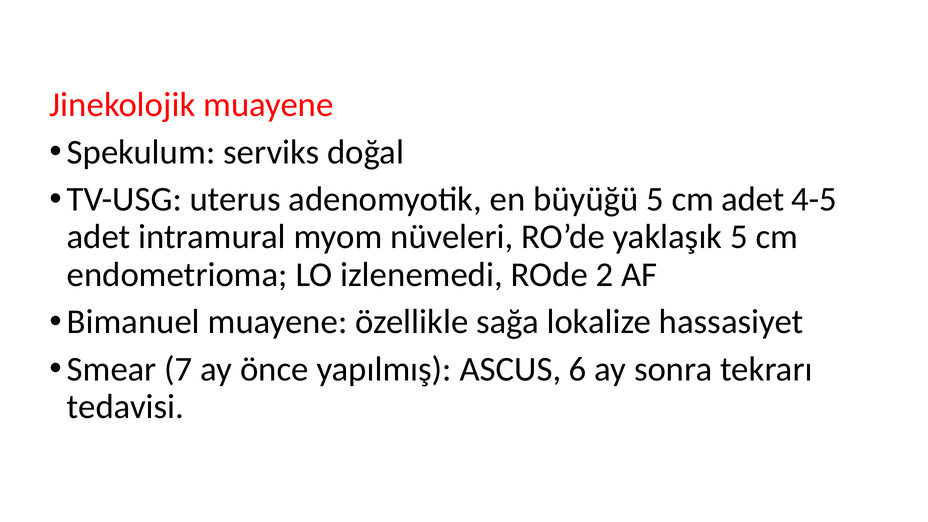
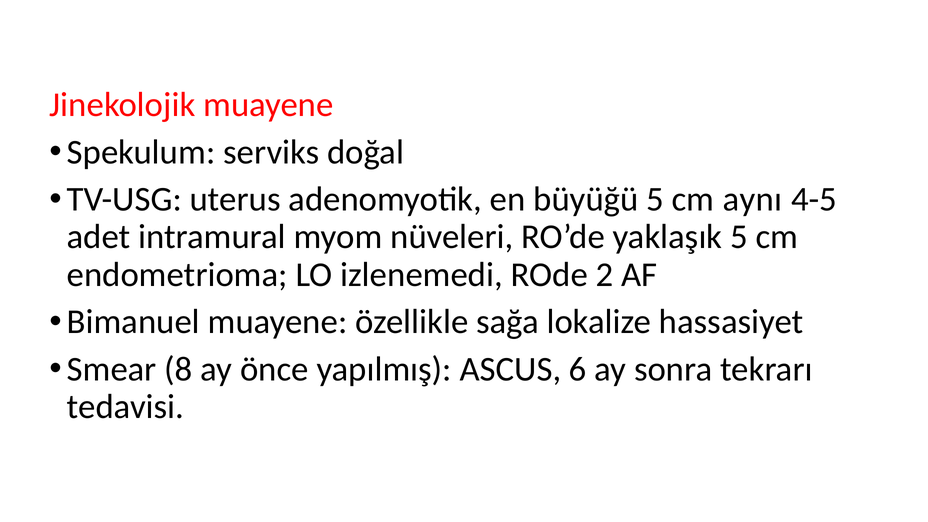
cm adet: adet -> aynı (753, 199)
7: 7 -> 8 (178, 369)
